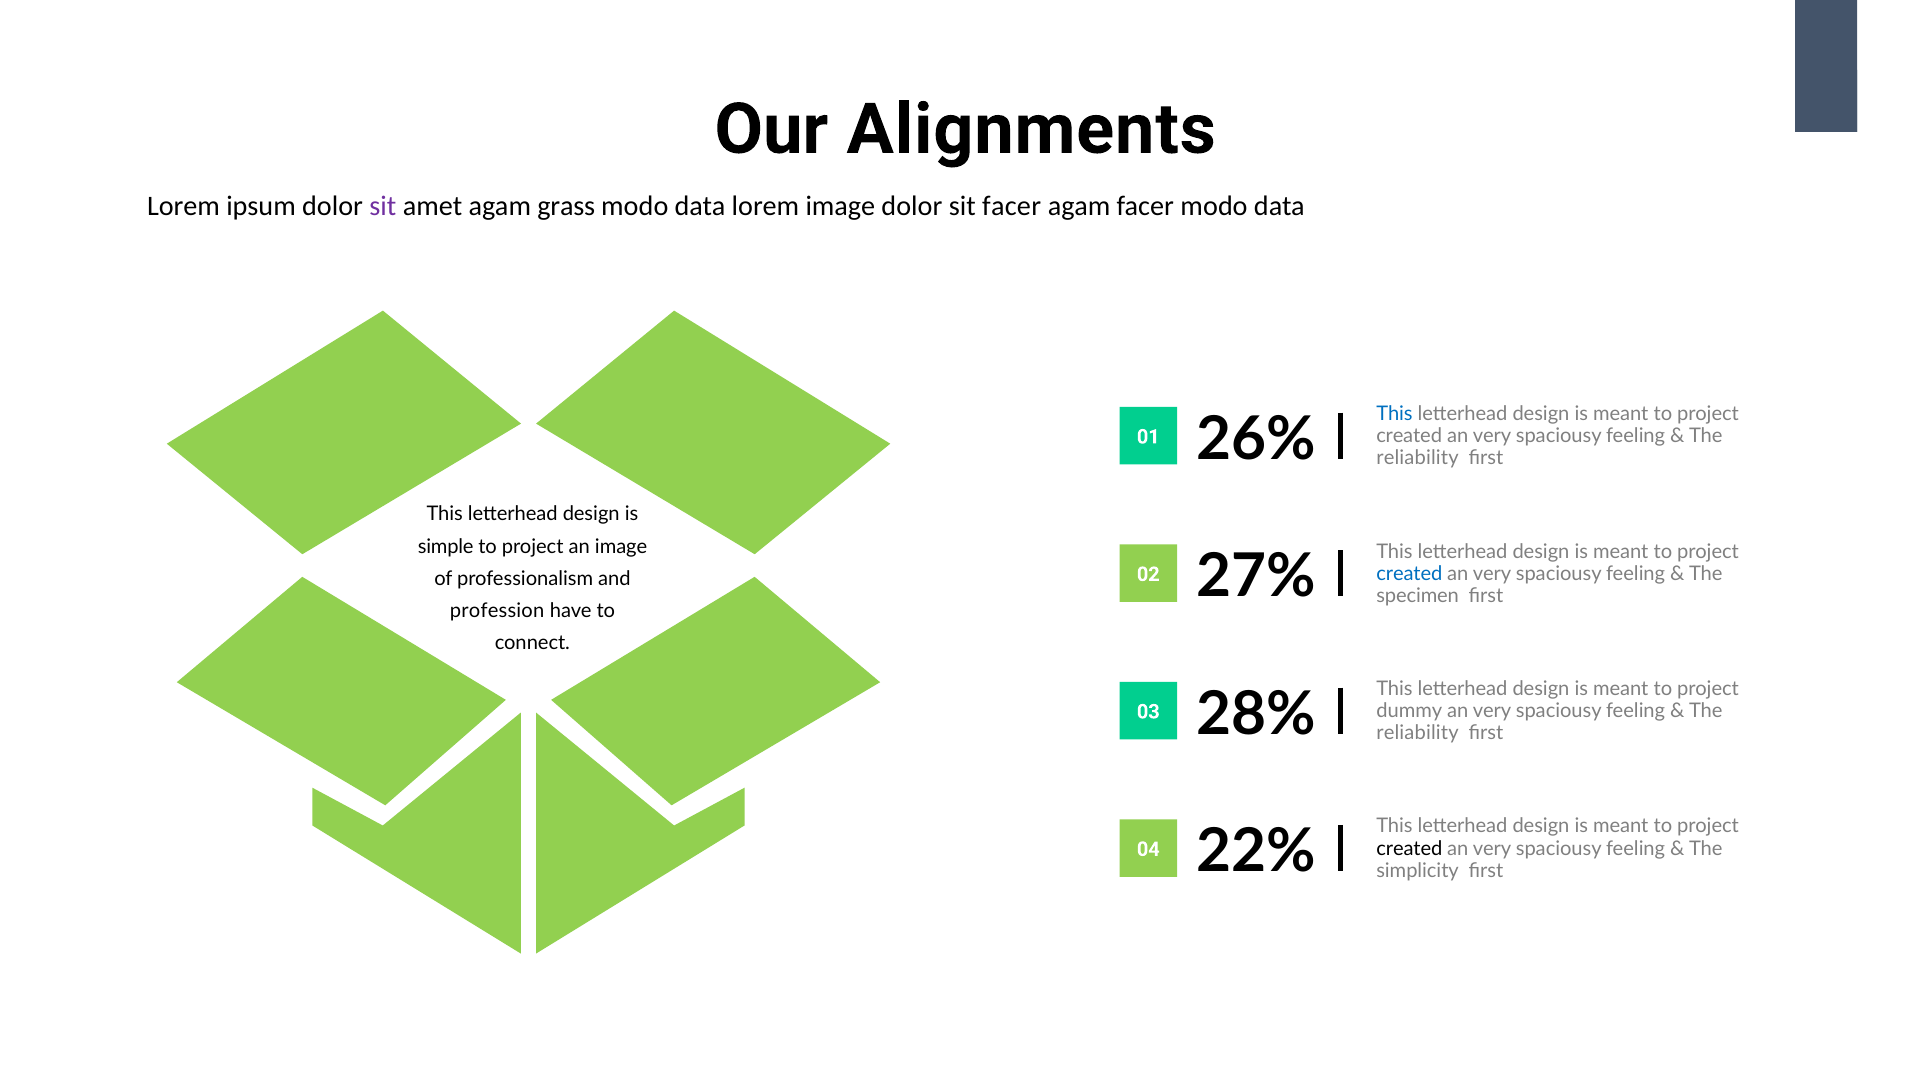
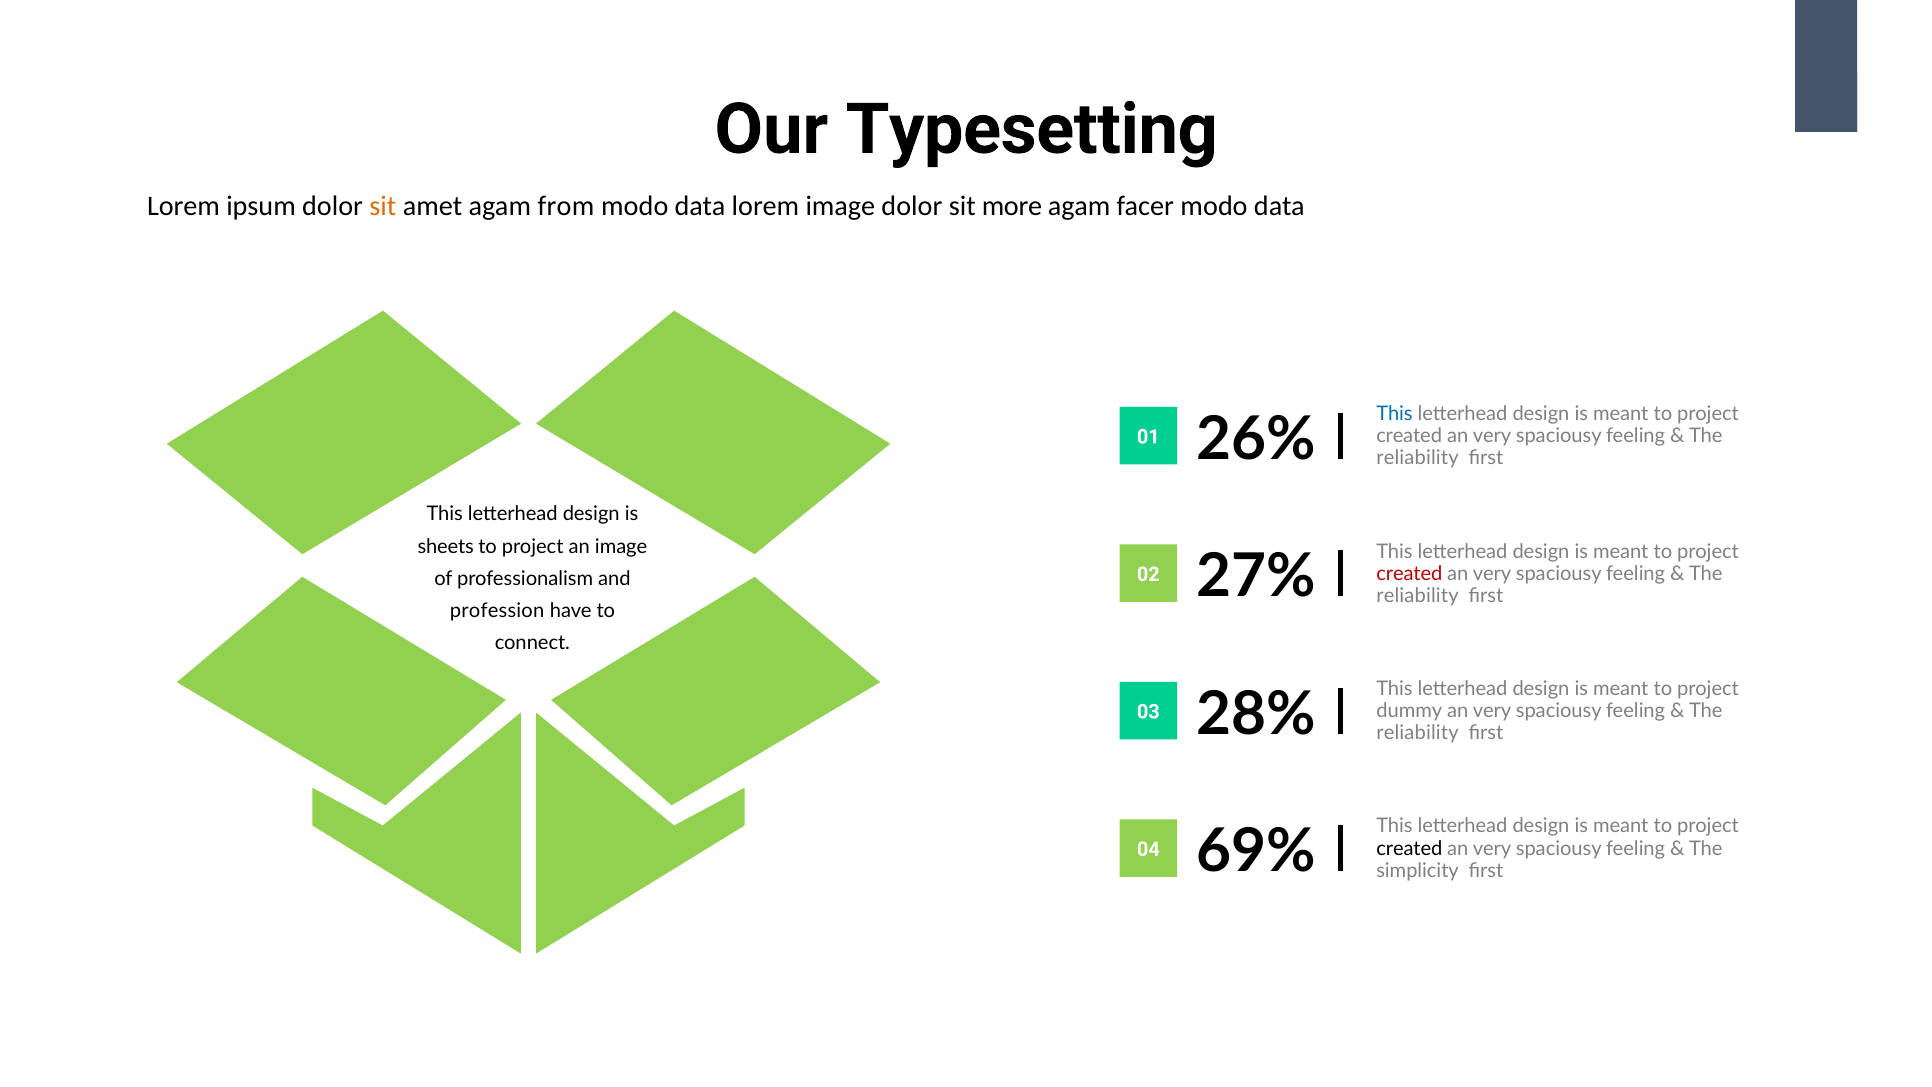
Alignments: Alignments -> Typesetting (1032, 130)
sit colour: purple -> orange (383, 206)
grass: grass -> from (566, 206)
sit facer: facer -> more (1012, 206)
simple: simple -> sheets (446, 546)
created colour: blue -> red (1409, 573)
specimen: specimen -> reliability (1418, 596)
22%: 22% -> 69% (1256, 852)
